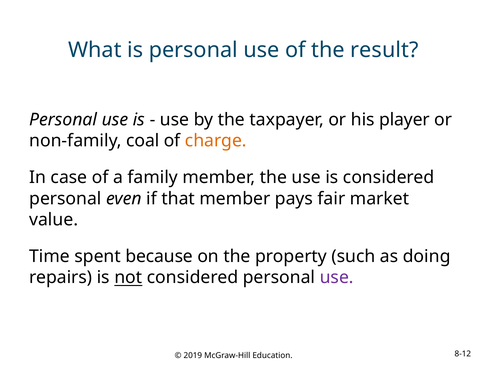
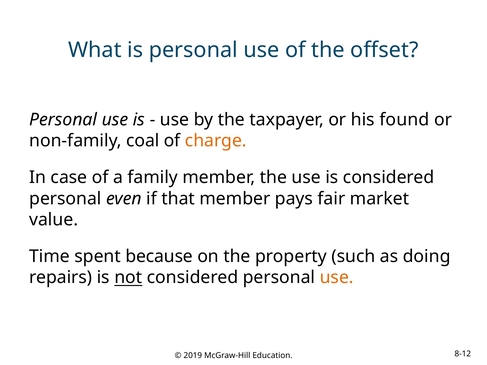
result: result -> offset (384, 50)
player: player -> found (404, 120)
use colour: purple -> orange (337, 278)
